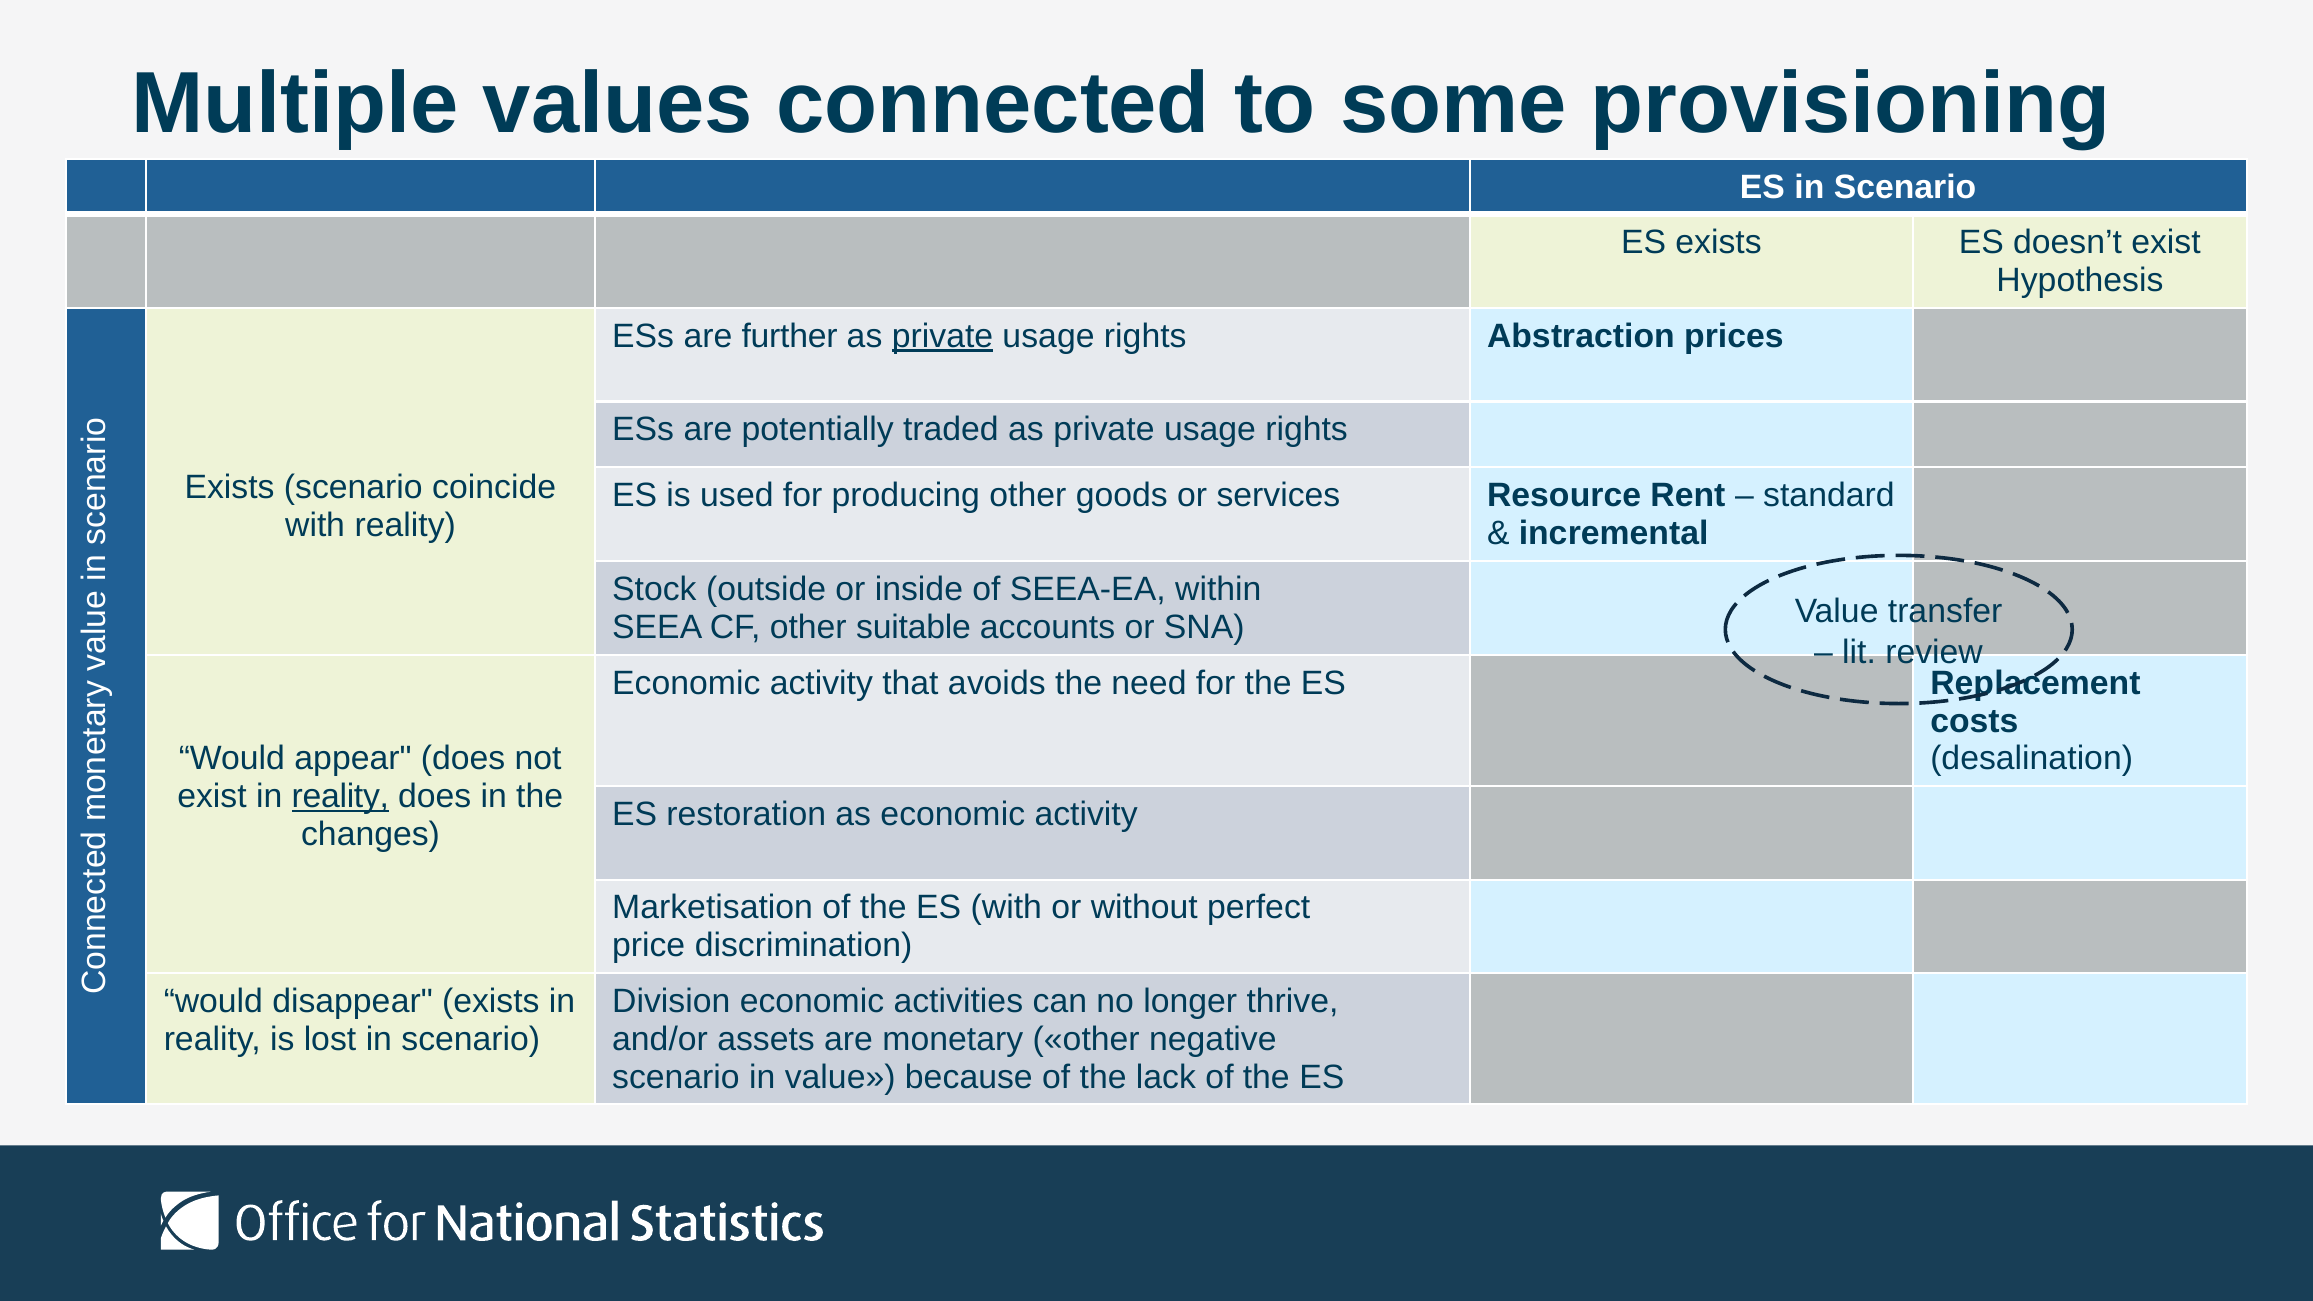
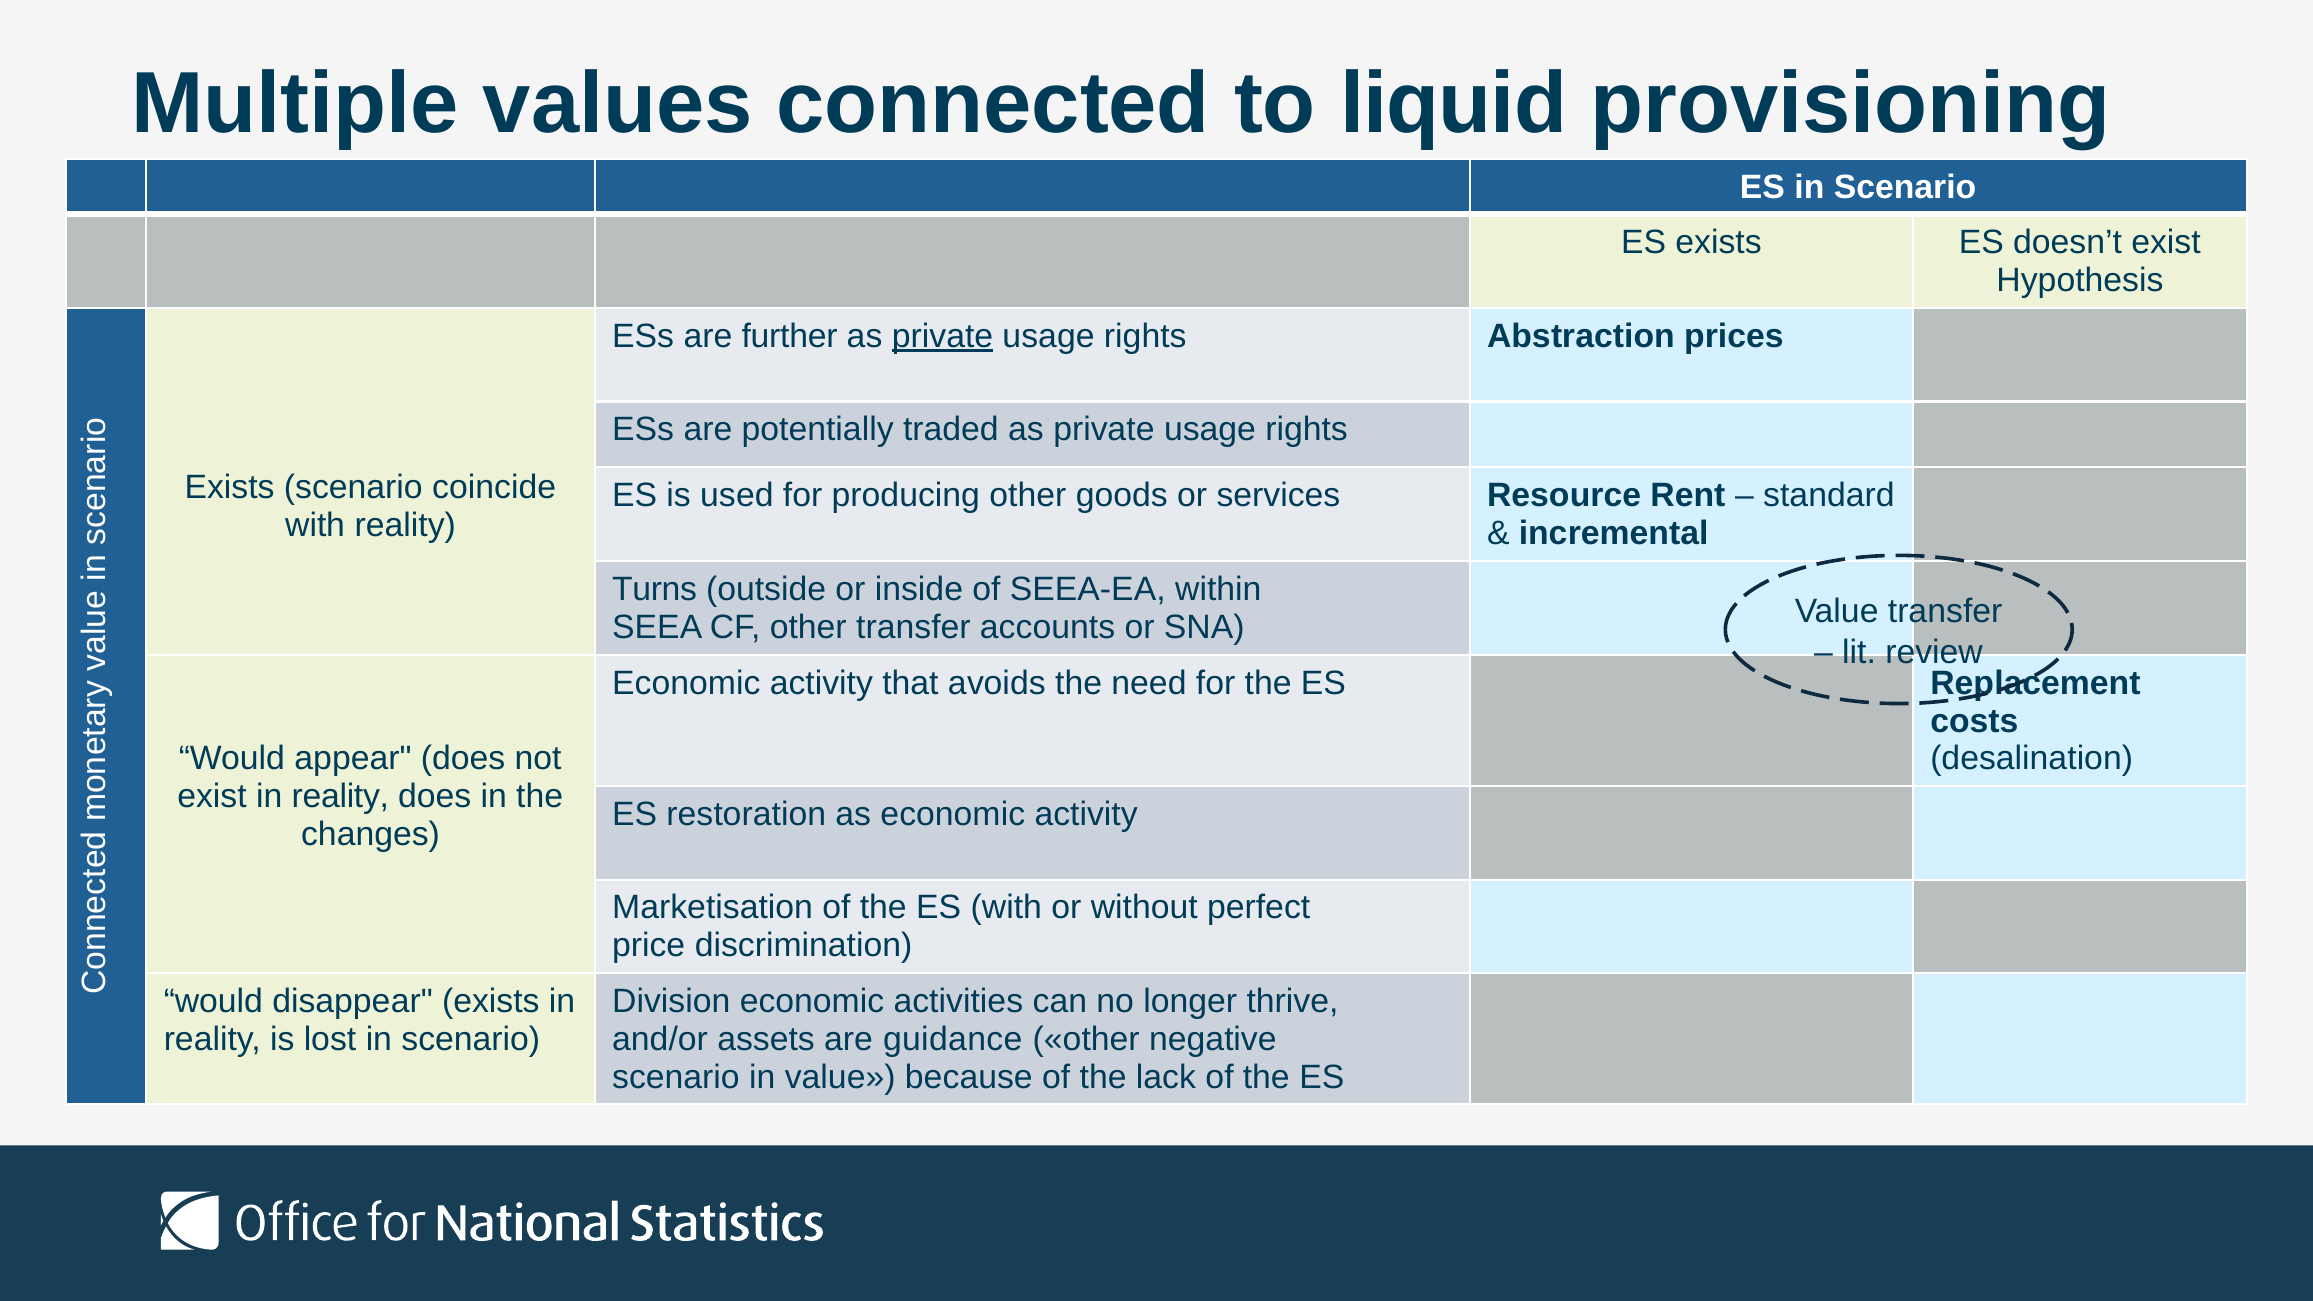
some: some -> liquid (1454, 104)
Stock: Stock -> Turns (655, 589)
other suitable: suitable -> transfer (913, 627)
reality underline: present -> none (340, 797)
monetary: monetary -> guidance (953, 1039)
